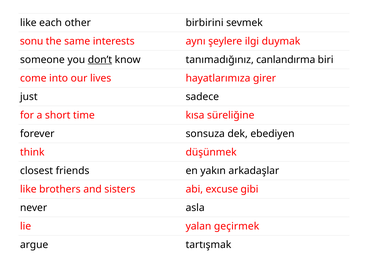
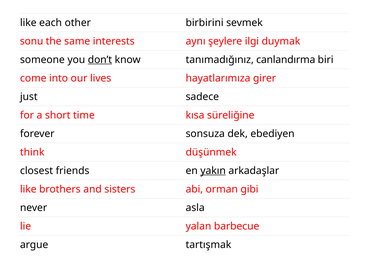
yakın underline: none -> present (213, 171)
excuse: excuse -> orman (222, 189)
geçirmek: geçirmek -> barbecue (237, 226)
